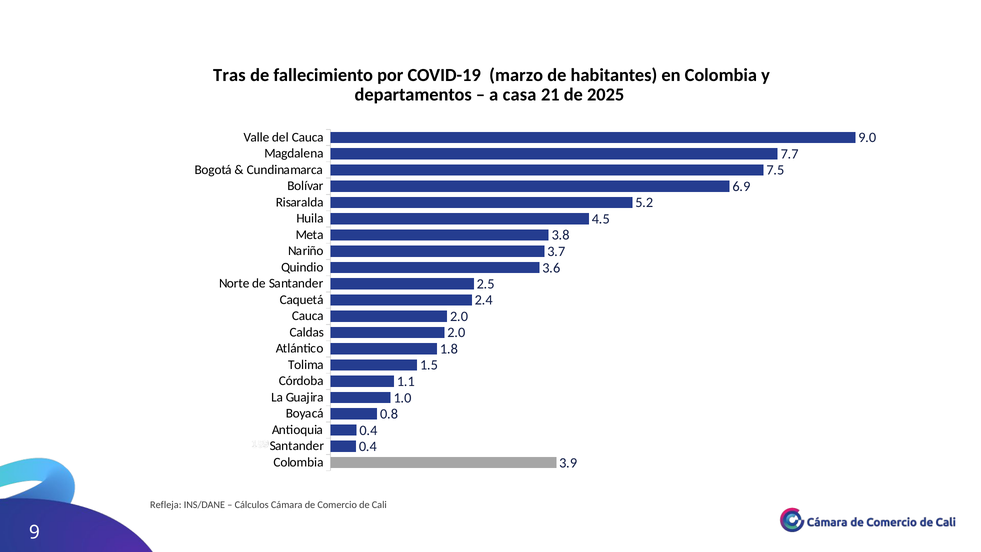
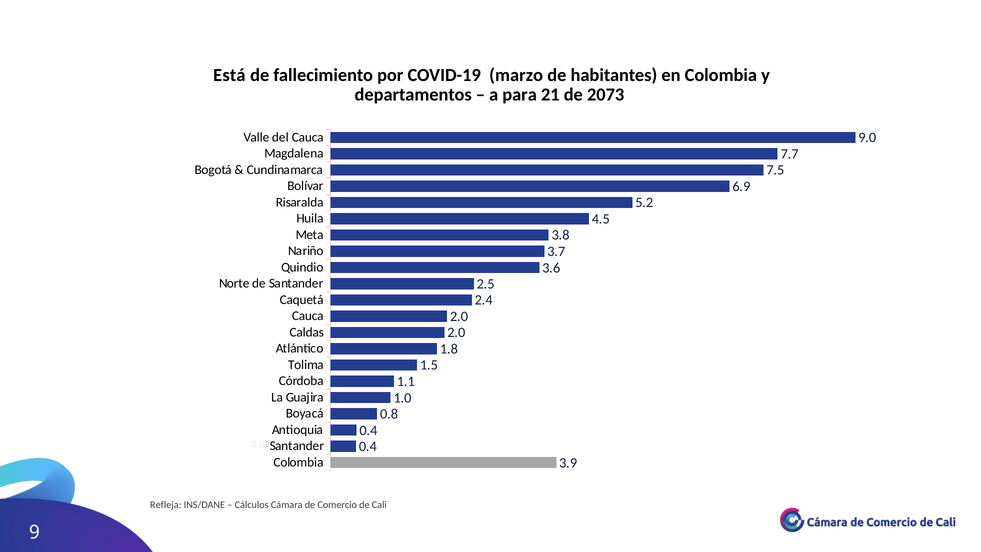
Tras: Tras -> Está (229, 75)
casa: casa -> para (520, 95)
2025: 2025 -> 2073 (606, 95)
